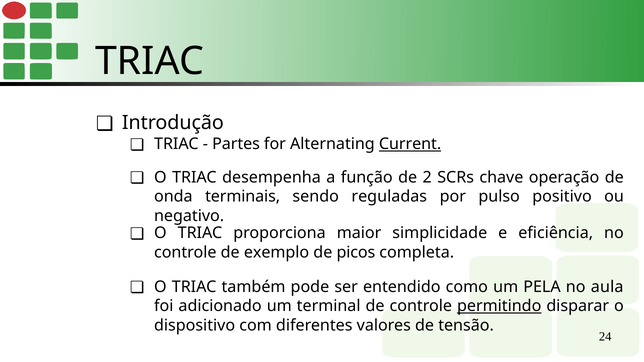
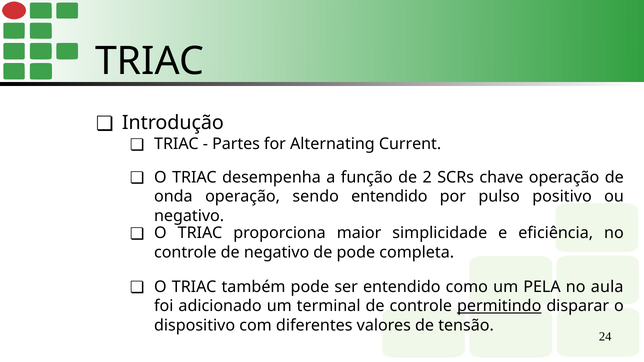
Current underline: present -> none (410, 144)
onda terminais: terminais -> operação (243, 197)
sendo reguladas: reguladas -> entendido (389, 197)
de exemplo: exemplo -> negativo (277, 253)
de picos: picos -> pode (356, 253)
